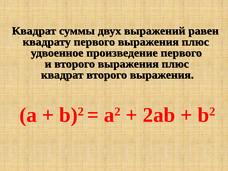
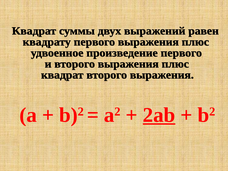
2аb underline: none -> present (159, 115)
